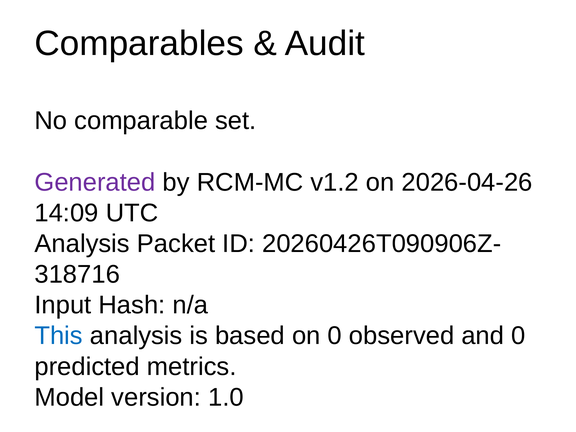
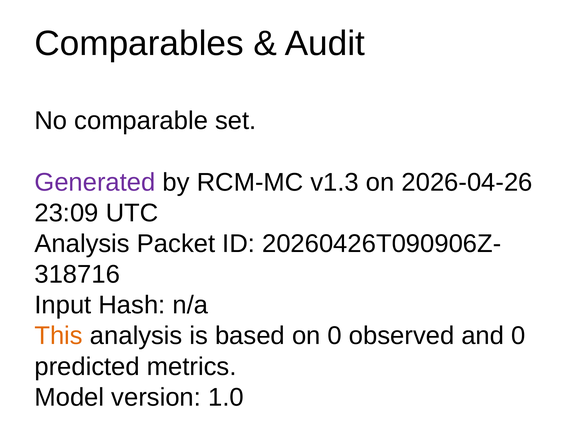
v1.2: v1.2 -> v1.3 (335, 182)
14:09: 14:09 -> 23:09 (66, 213)
This colour: blue -> orange (59, 336)
